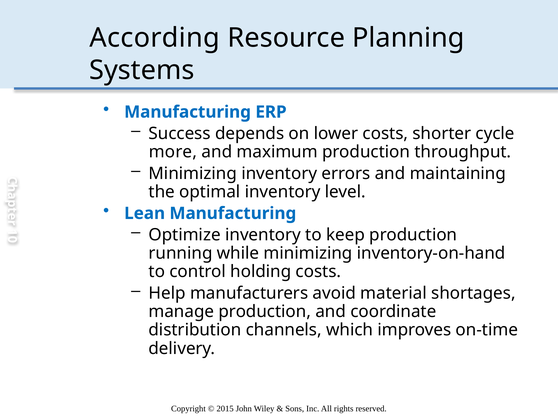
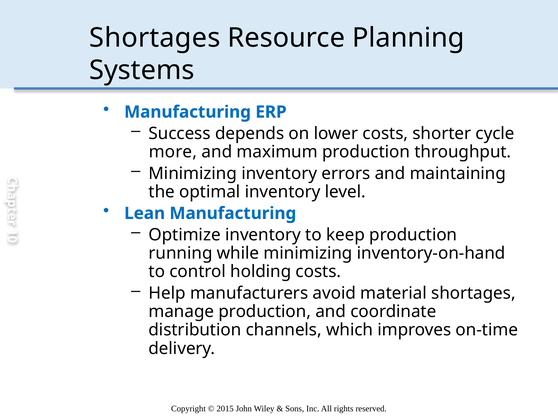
According: According -> Shortages (155, 38)
